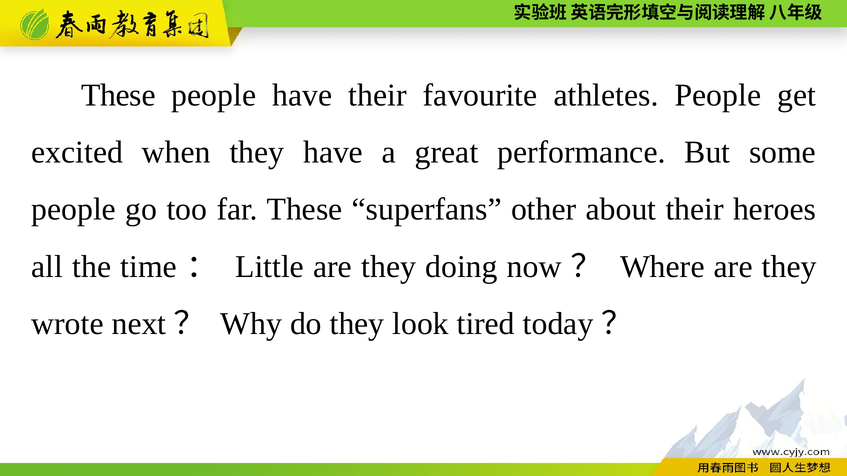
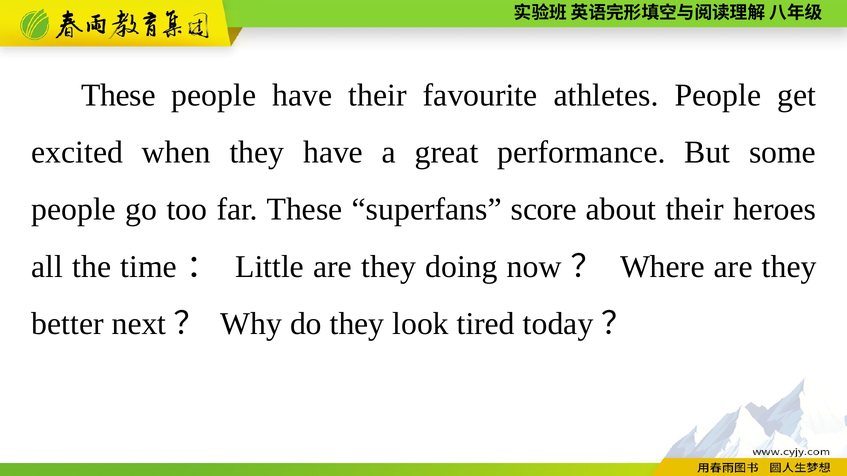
other: other -> score (544, 210)
wrote: wrote -> better (68, 324)
